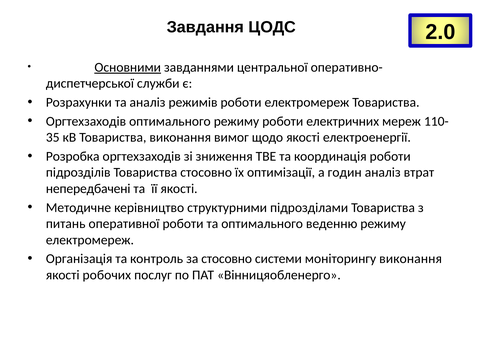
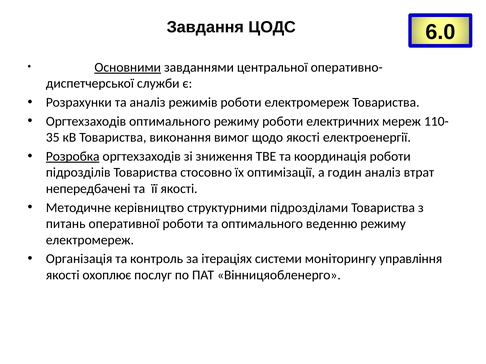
2.0: 2.0 -> 6.0 (440, 32)
Розробка underline: none -> present (73, 157)
за стосовно: стосовно -> ітераціях (227, 259)
моніторингу виконання: виконання -> управління (411, 259)
робочих: робочих -> охоплює (107, 275)
